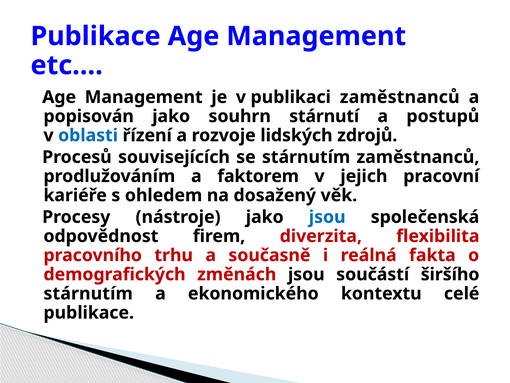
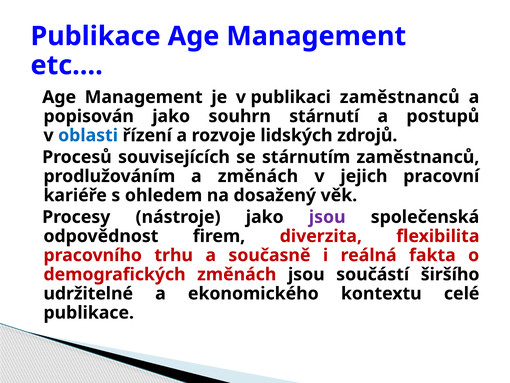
a faktorem: faktorem -> změnách (258, 176)
jsou colour: blue -> purple (327, 217)
stárnutím: stárnutím -> udržitelné (88, 293)
